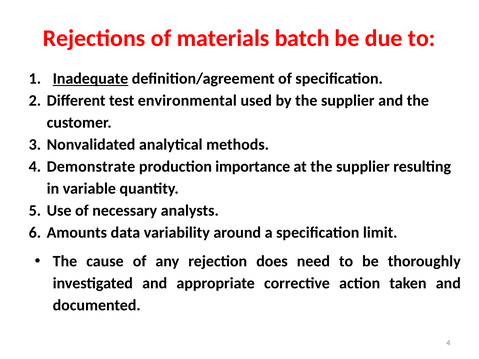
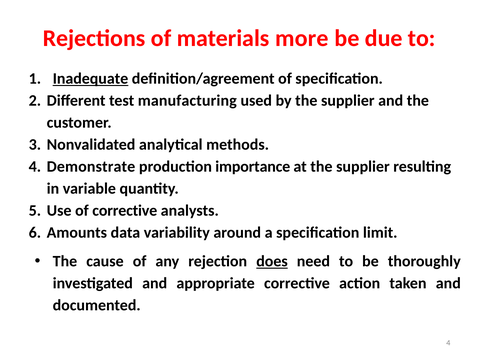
batch: batch -> more (302, 38)
environmental: environmental -> manufacturing (187, 101)
of necessary: necessary -> corrective (125, 211)
does underline: none -> present (272, 262)
